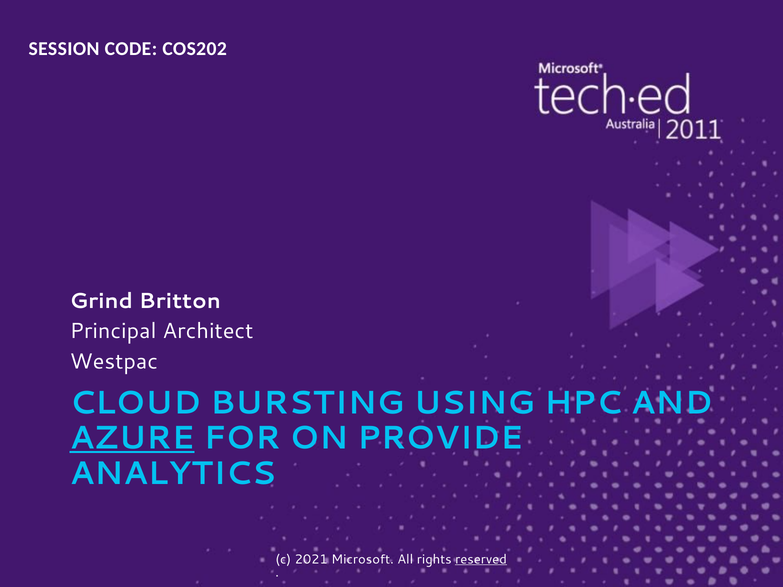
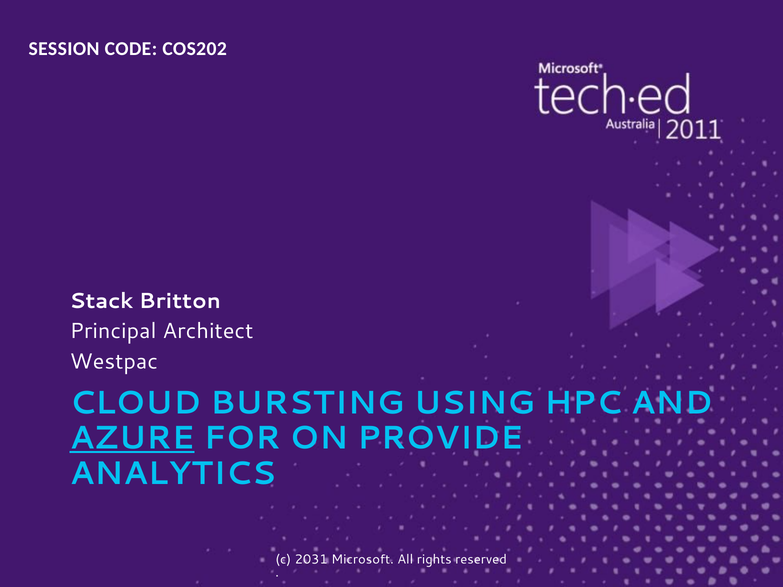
Grind: Grind -> Stack (101, 301)
2021: 2021 -> 2031 (311, 559)
reserved underline: present -> none (481, 559)
